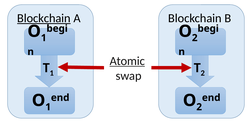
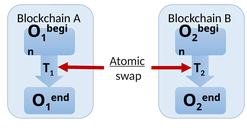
Blockchain underline: present -> none (44, 18)
